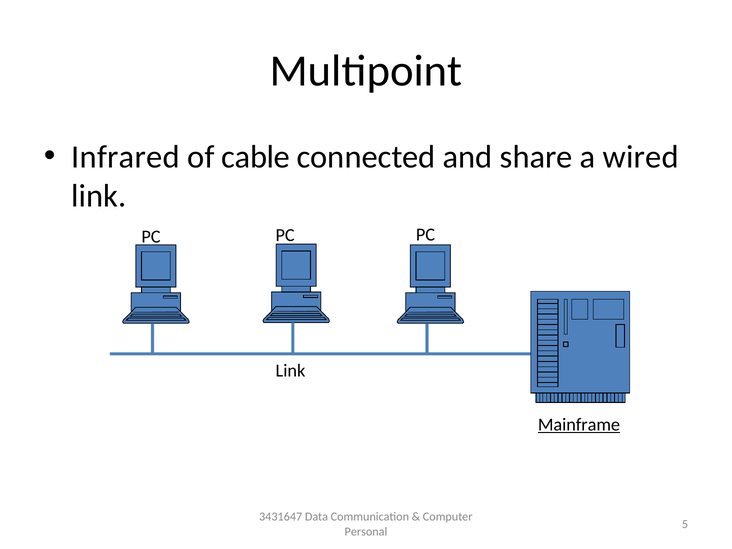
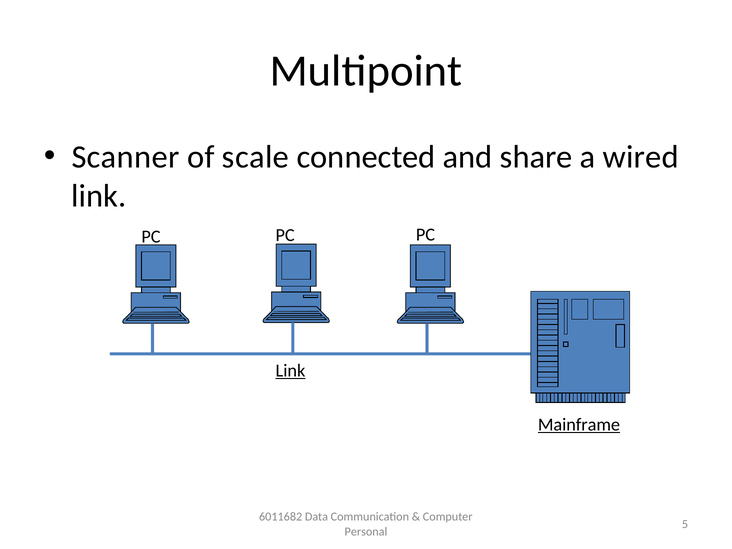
Infrared: Infrared -> Scanner (126, 157)
cable: cable -> scale (255, 157)
Link underline: none -> present (290, 371)
3431647: 3431647 -> 6011682 (281, 517)
